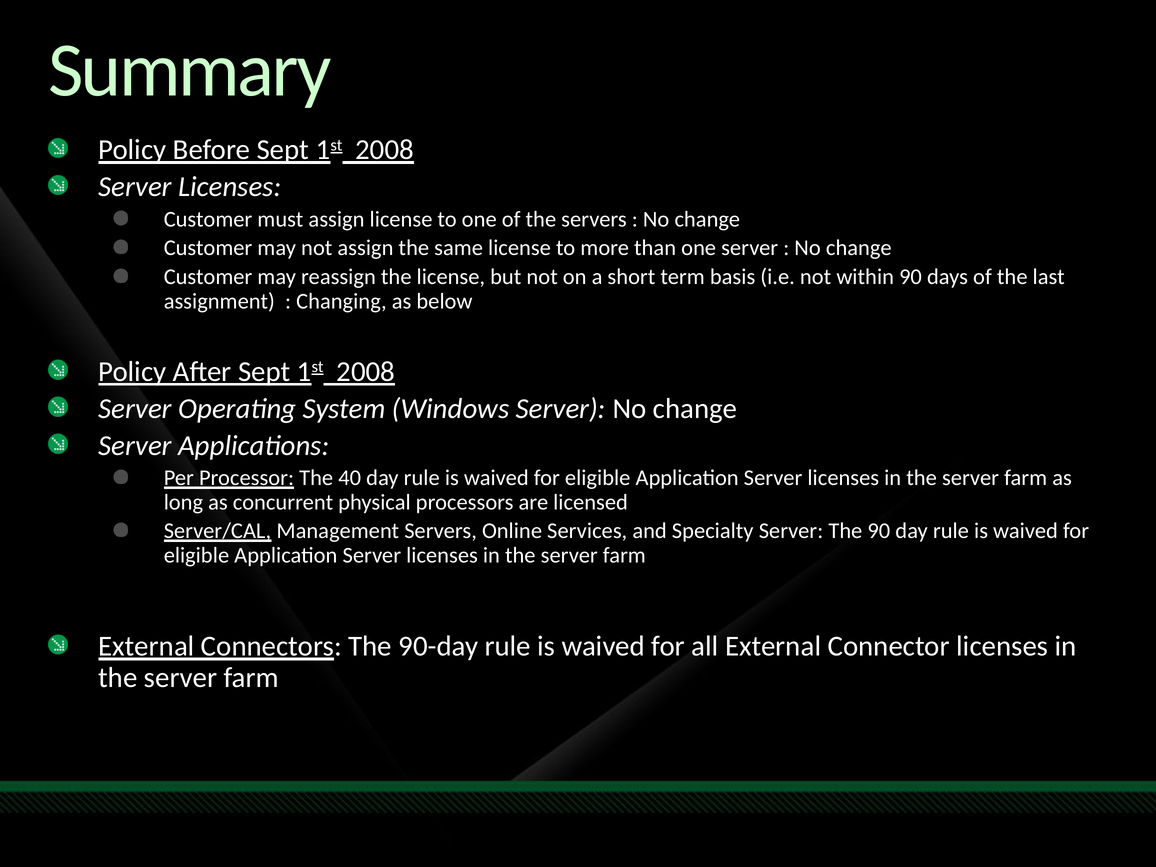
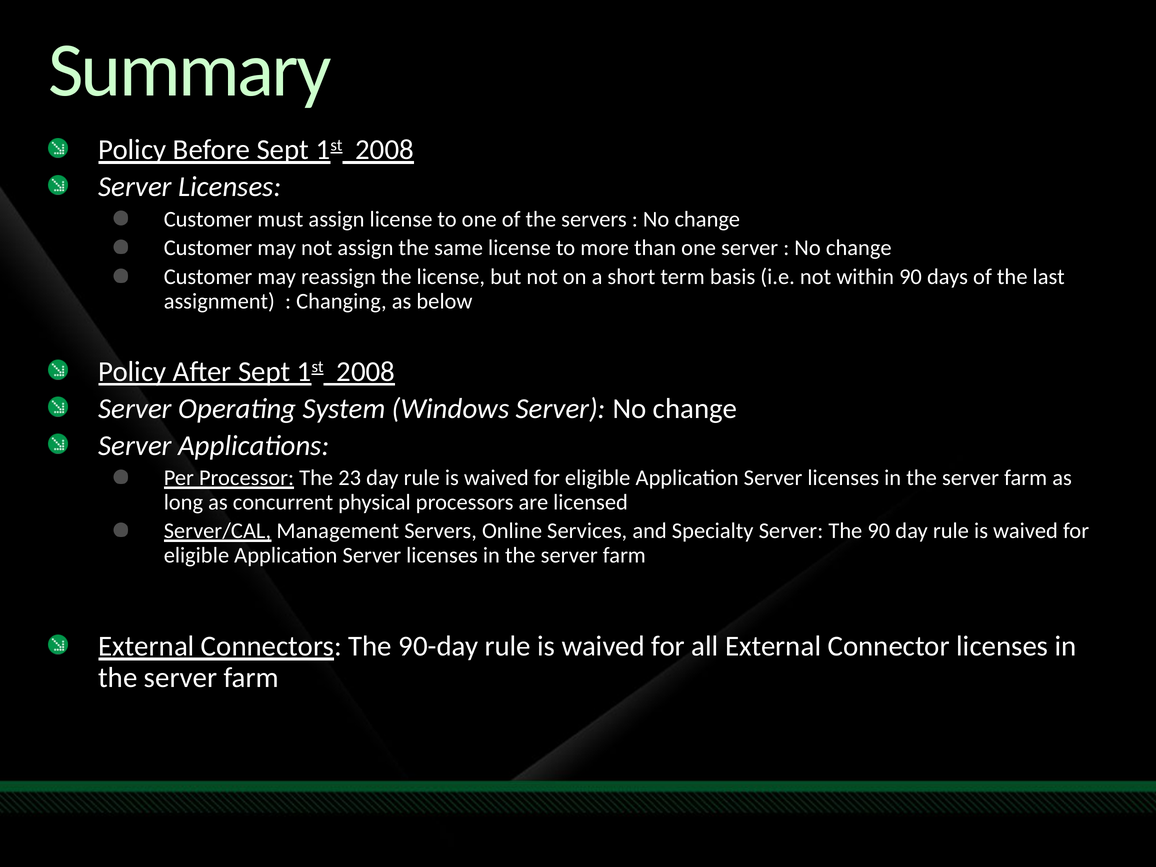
40: 40 -> 23 (350, 478)
